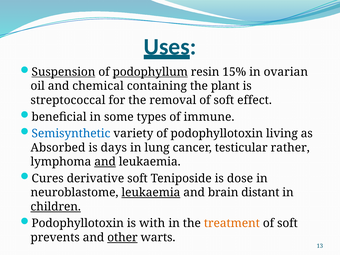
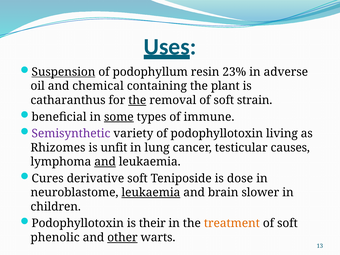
podophyllum underline: present -> none (150, 72)
15%: 15% -> 23% (234, 72)
ovarian: ovarian -> adverse (286, 72)
streptococcal: streptococcal -> catharanthus (68, 100)
the underline: none -> present (137, 100)
effect: effect -> strain (255, 100)
some underline: none -> present (119, 117)
Semisynthetic colour: blue -> purple (71, 133)
Absorbed: Absorbed -> Rhizomes (58, 148)
days: days -> unfit (114, 148)
rather: rather -> causes (290, 148)
distant: distant -> slower (260, 193)
children underline: present -> none (56, 207)
with: with -> their (152, 223)
prevents: prevents -> phenolic (55, 238)
